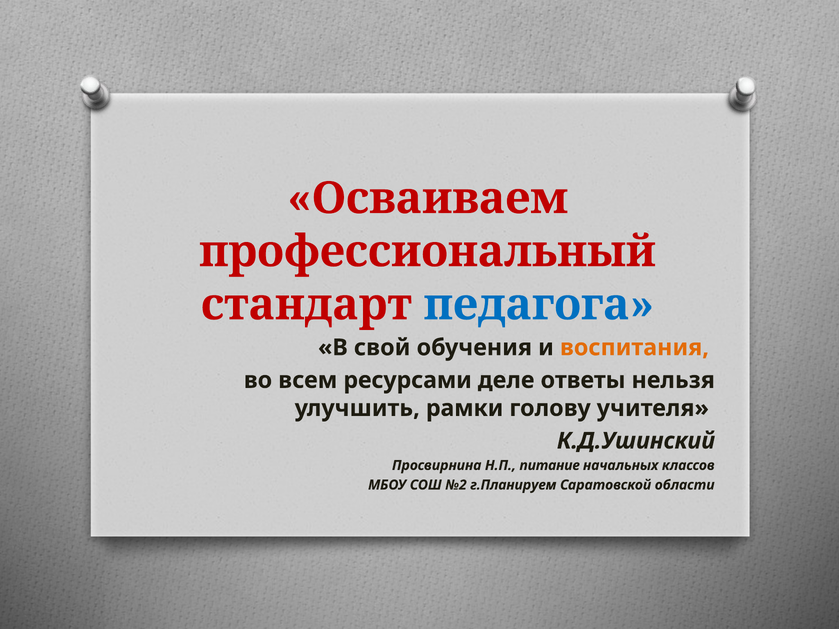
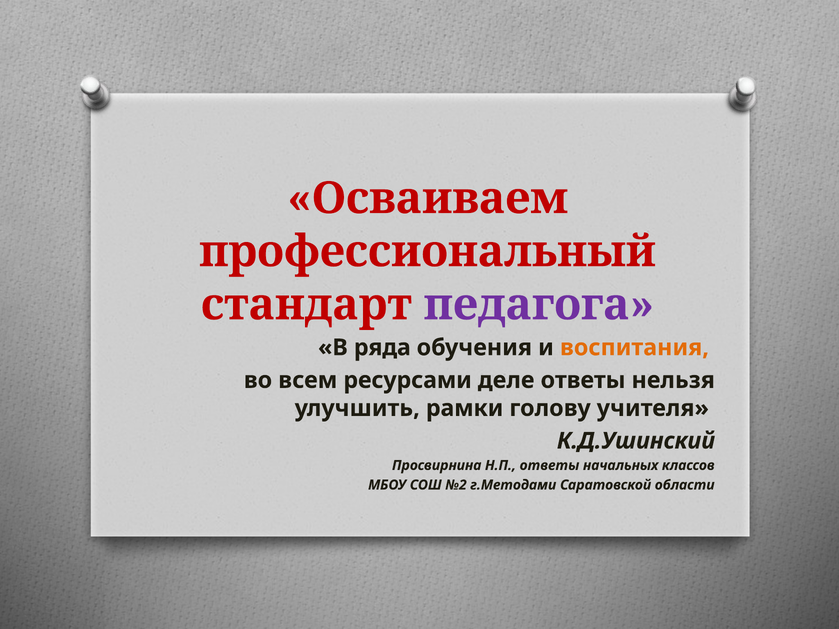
педагога colour: blue -> purple (539, 305)
свой: свой -> ряда (382, 348)
Н.П питание: питание -> ответы (549, 466)
г.Планируем: г.Планируем -> г.Методами (513, 485)
